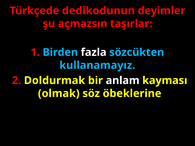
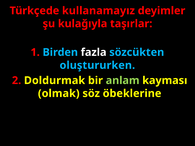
dedikodunun: dedikodunun -> kullanamayız (98, 11)
açmazsın: açmazsın -> kulağıyla (83, 24)
kullanamayız: kullanamayız -> oluştururken (97, 65)
anlam colour: white -> light green (123, 81)
